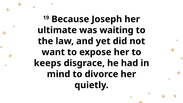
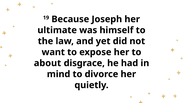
waiting: waiting -> himself (116, 30)
keeps: keeps -> about (47, 63)
